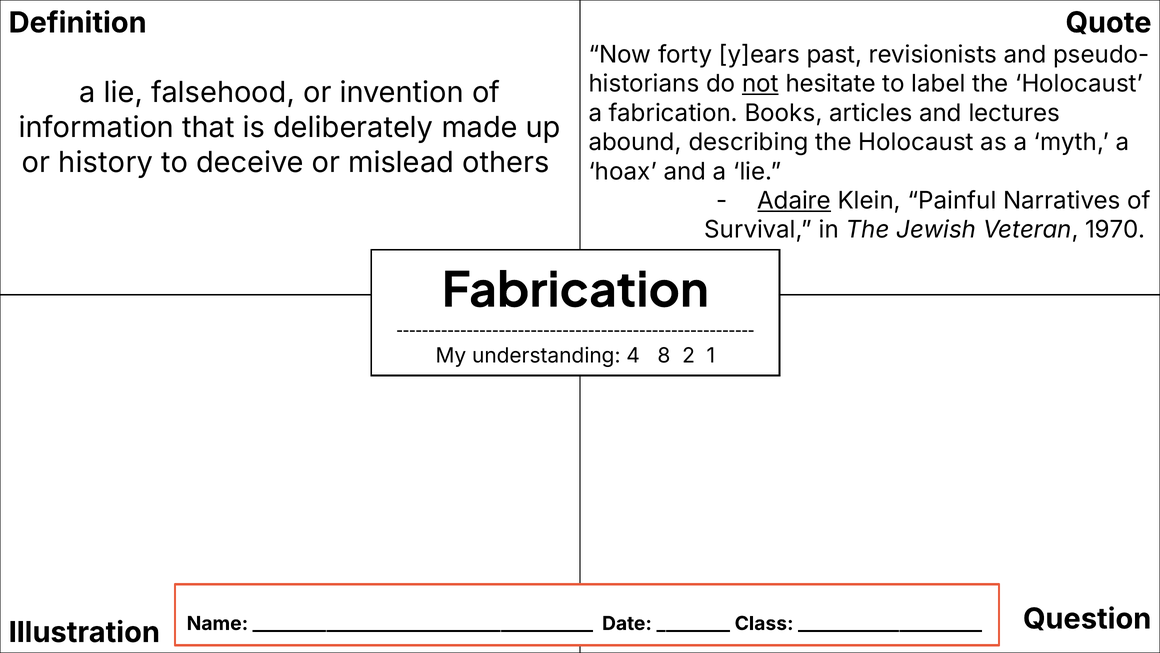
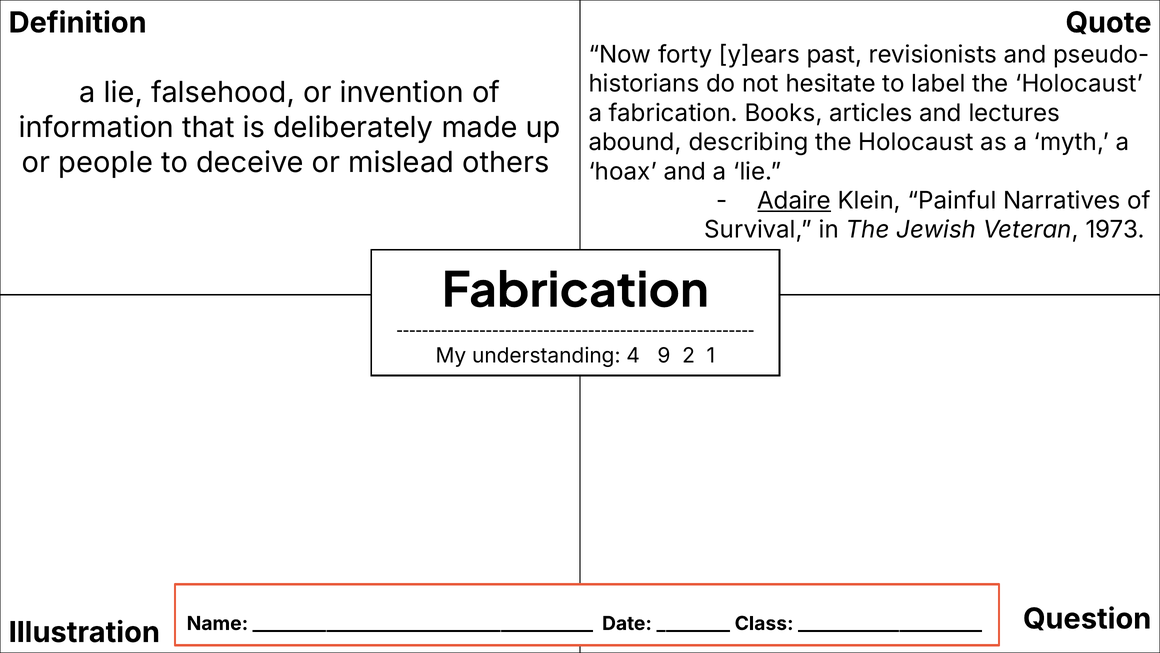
not underline: present -> none (760, 84)
history: history -> people (106, 163)
1970: 1970 -> 1973 (1115, 230)
8: 8 -> 9 (664, 355)
